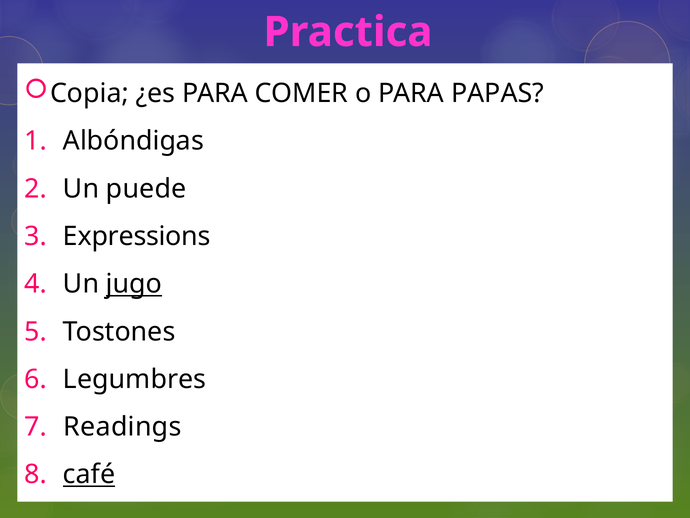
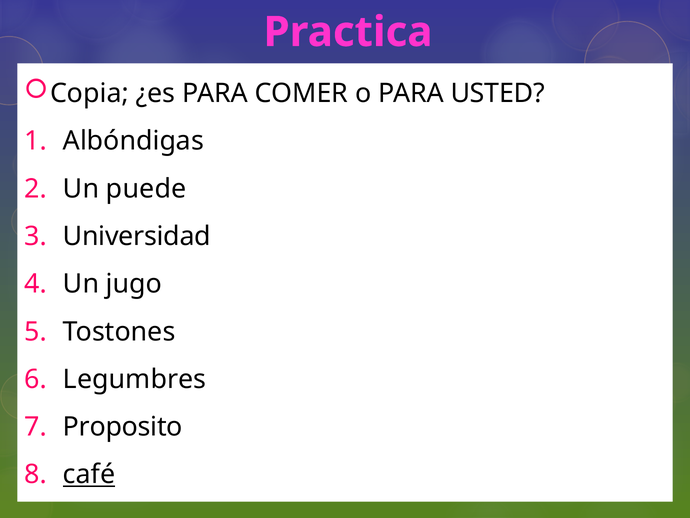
PAPAS: PAPAS -> USTED (498, 93)
Expressions: Expressions -> Universidad (137, 236)
jugo underline: present -> none (134, 284)
Readings: Readings -> Proposito (123, 427)
